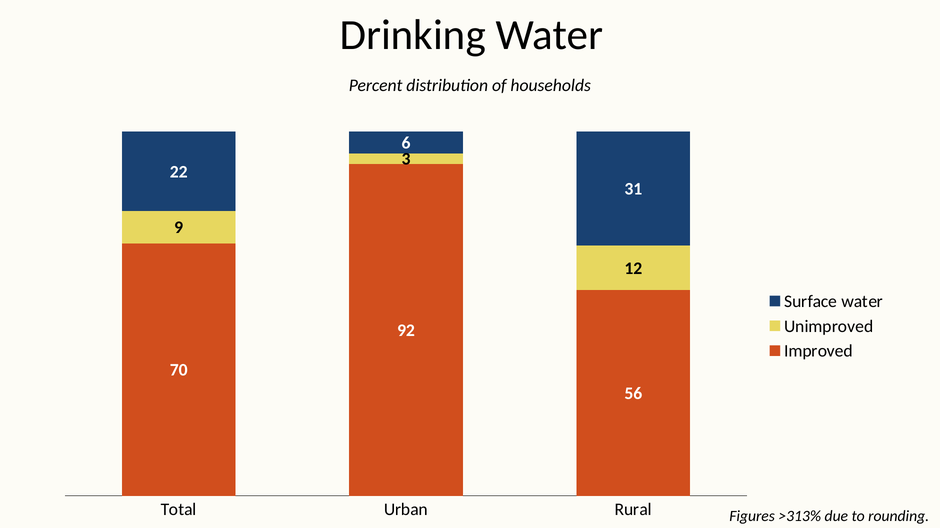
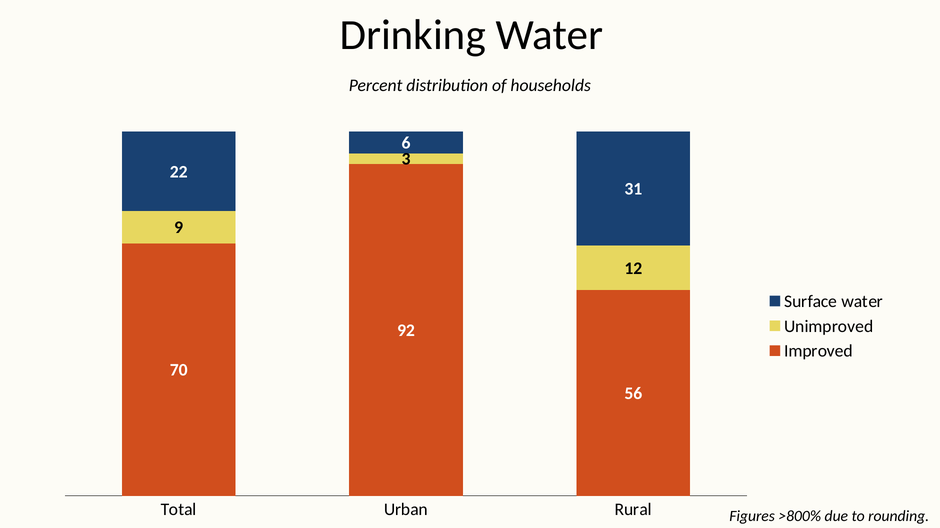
>313%: >313% -> >800% (800, 517)
